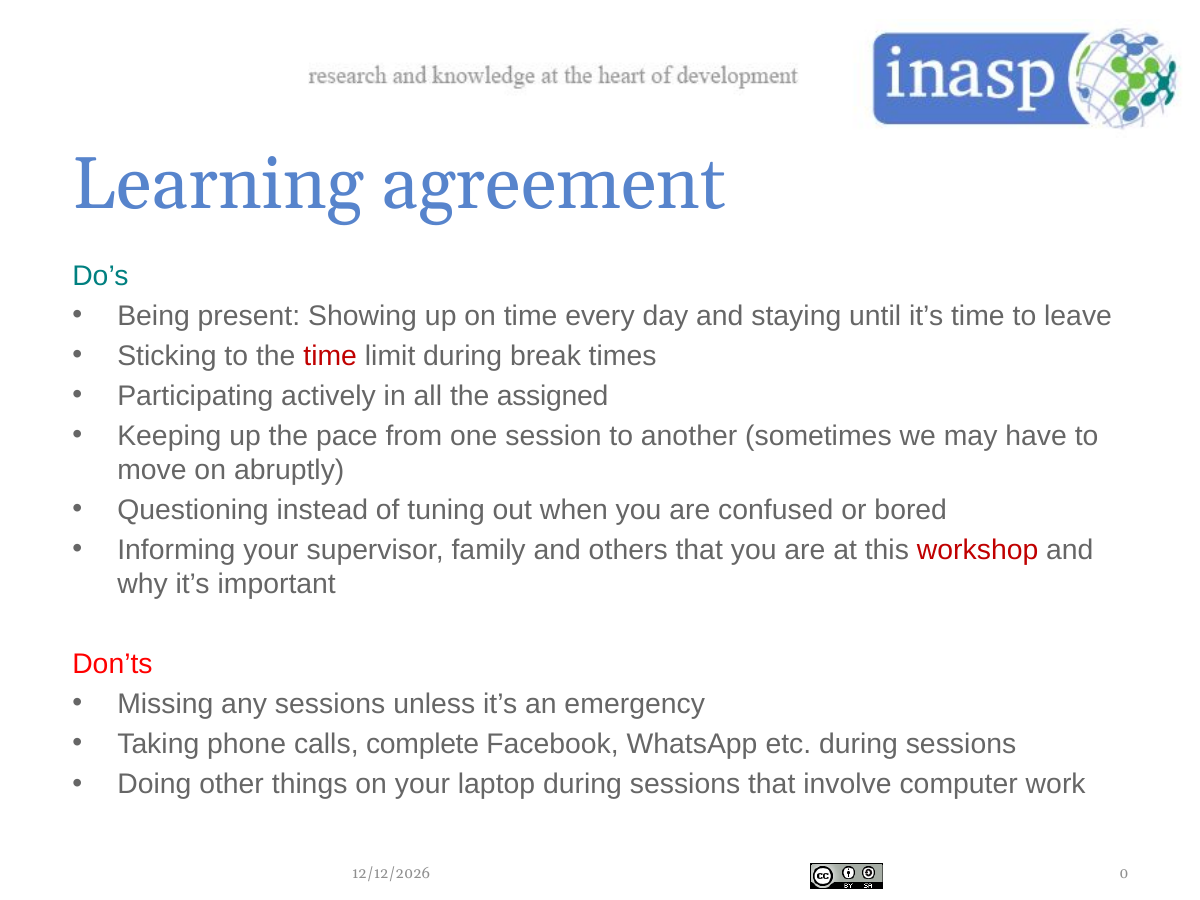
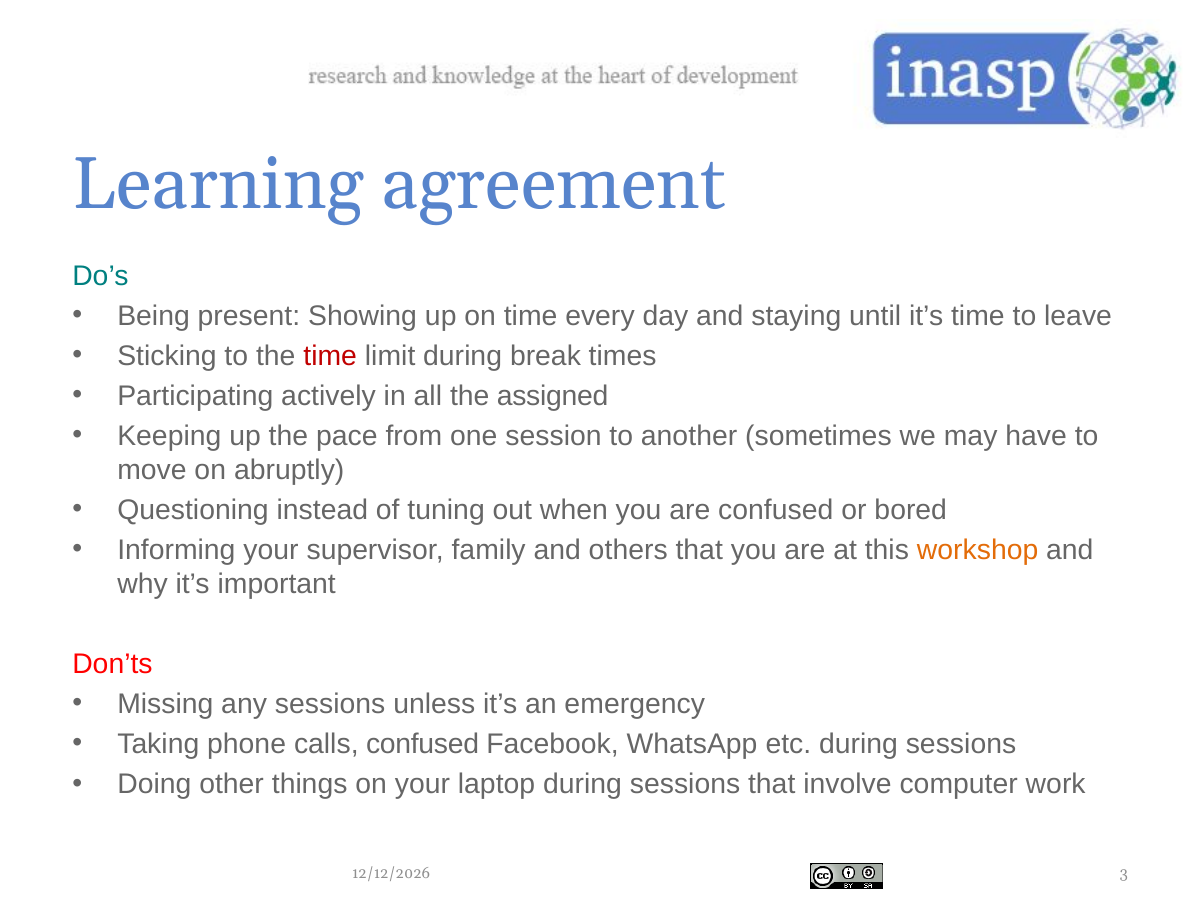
workshop colour: red -> orange (978, 550)
calls complete: complete -> confused (423, 744)
0: 0 -> 3 (1124, 874)
